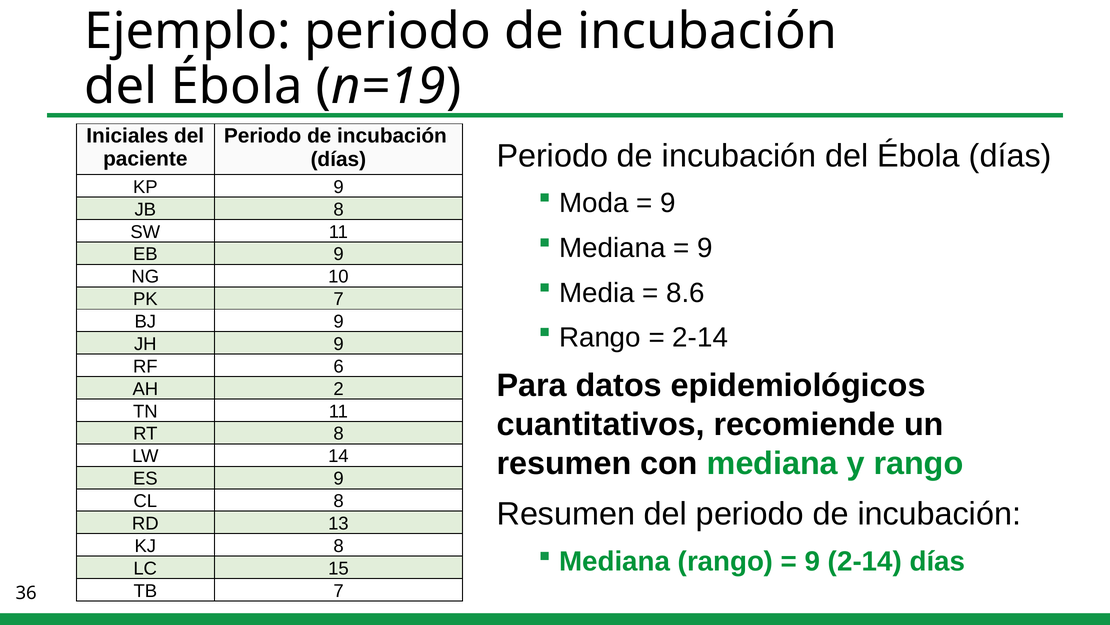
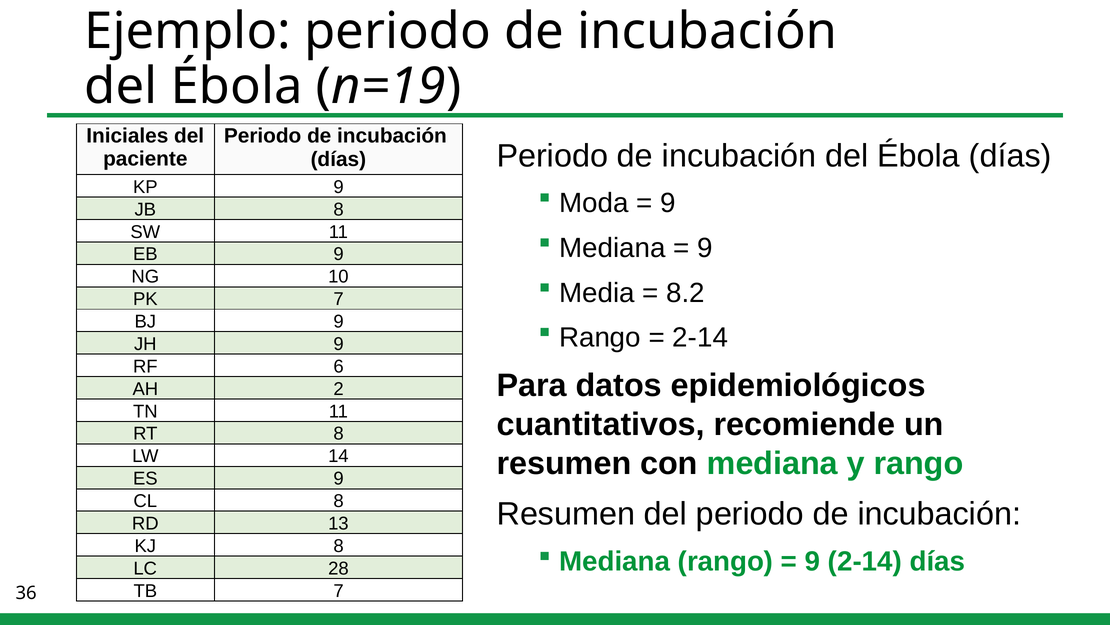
8.6: 8.6 -> 8.2 (686, 293)
15: 15 -> 28 (338, 568)
